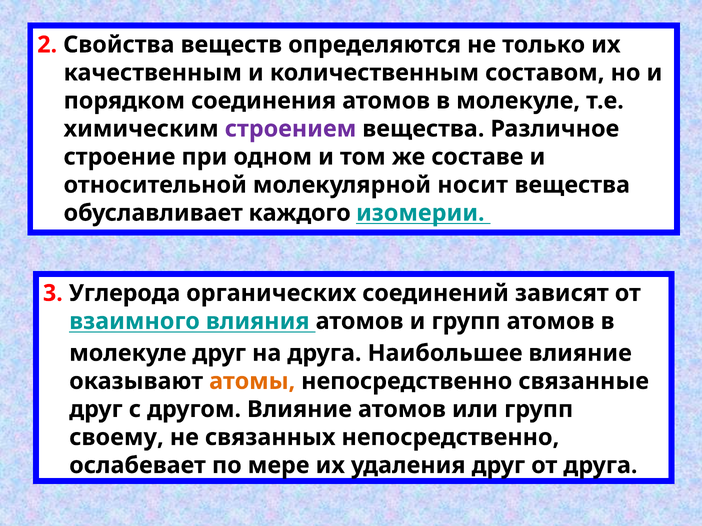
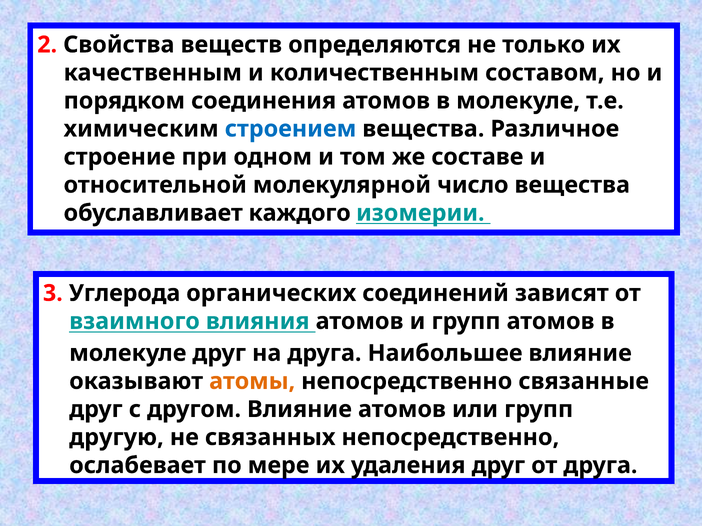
строением colour: purple -> blue (290, 129)
носит: носит -> число (473, 185)
своему: своему -> другую (116, 438)
